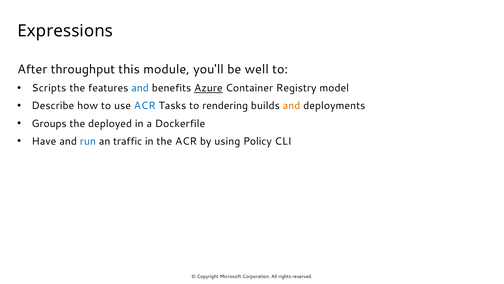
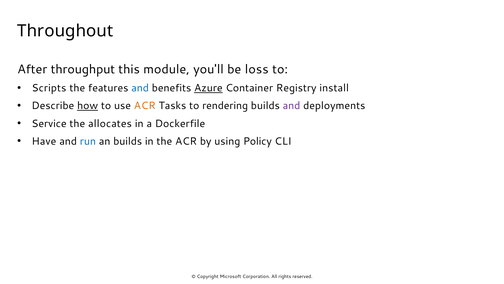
Expressions: Expressions -> Throughout (65, 31)
well: well -> loss (257, 69)
model: model -> install (334, 88)
how underline: none -> present (88, 106)
ACR colour: blue -> orange (145, 106)
and colour: orange -> purple (292, 106)
Groups: Groups -> Service (49, 123)
deployed: deployed -> allocates (110, 123)
an traffic: traffic -> builds (128, 141)
